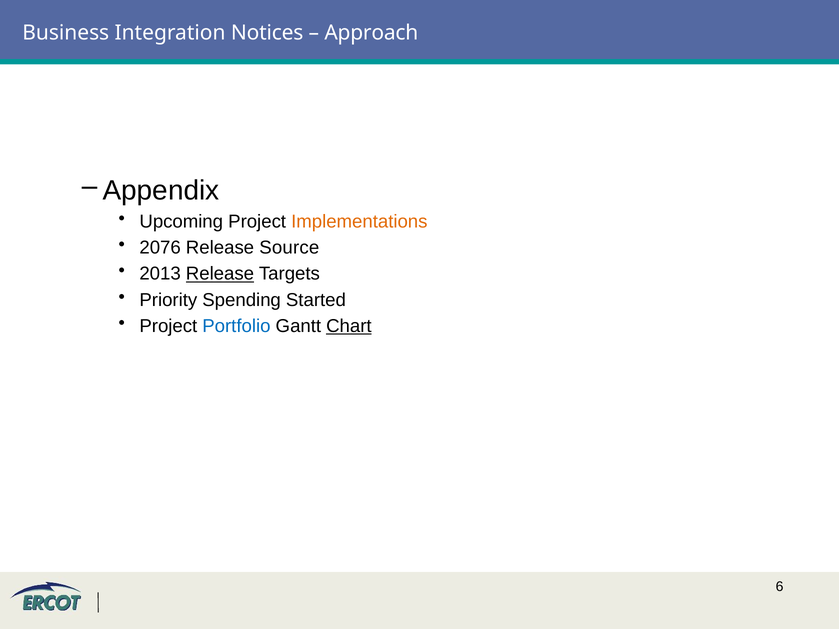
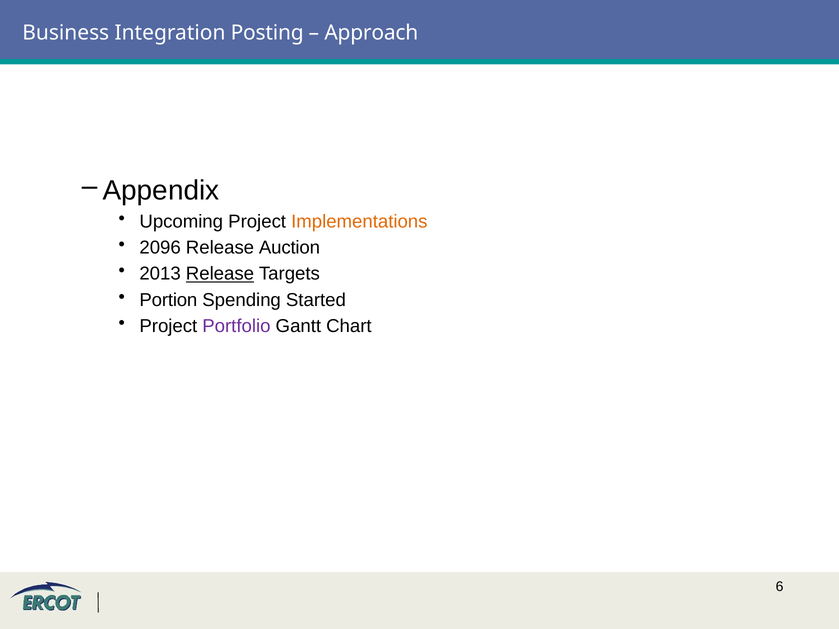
Notices: Notices -> Posting (267, 33)
2076: 2076 -> 2096 (160, 248)
Source: Source -> Auction (289, 248)
Priority: Priority -> Portion (168, 300)
Portfolio colour: blue -> purple (236, 326)
Chart underline: present -> none (349, 326)
